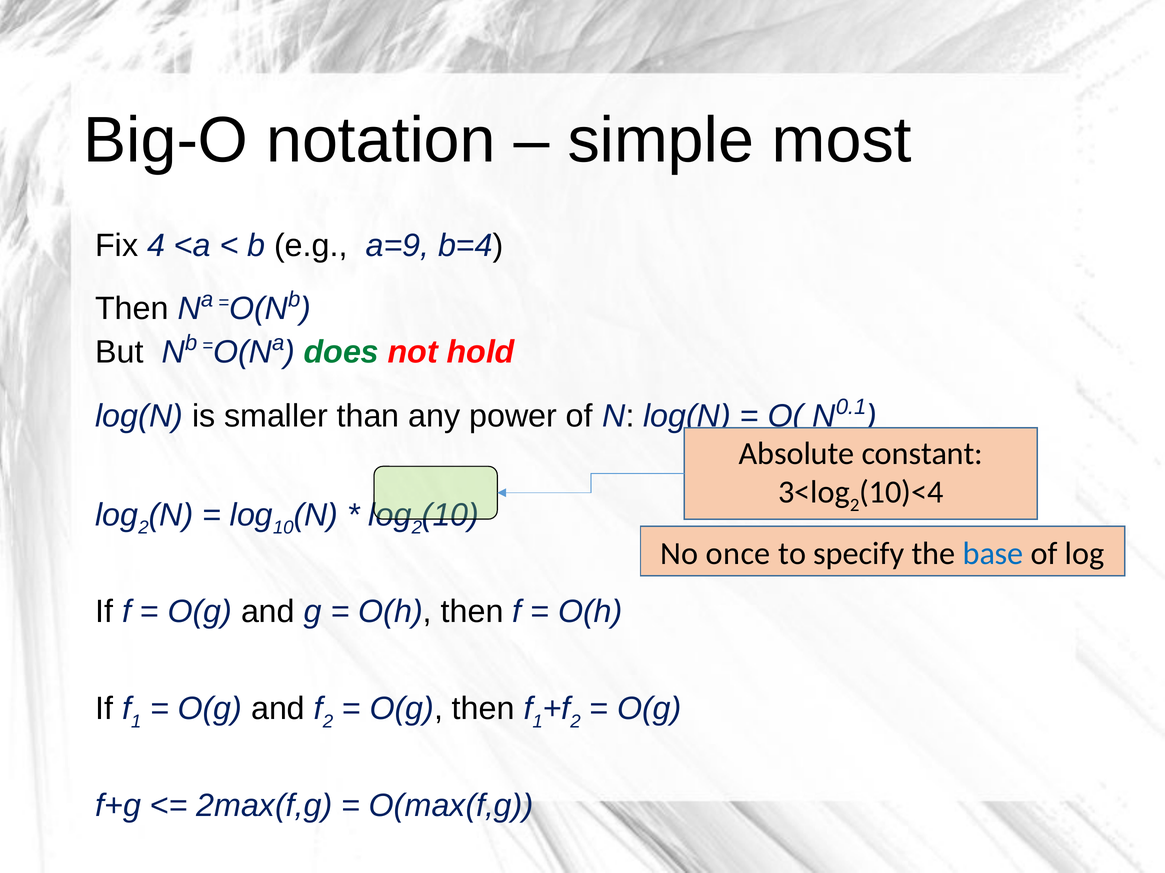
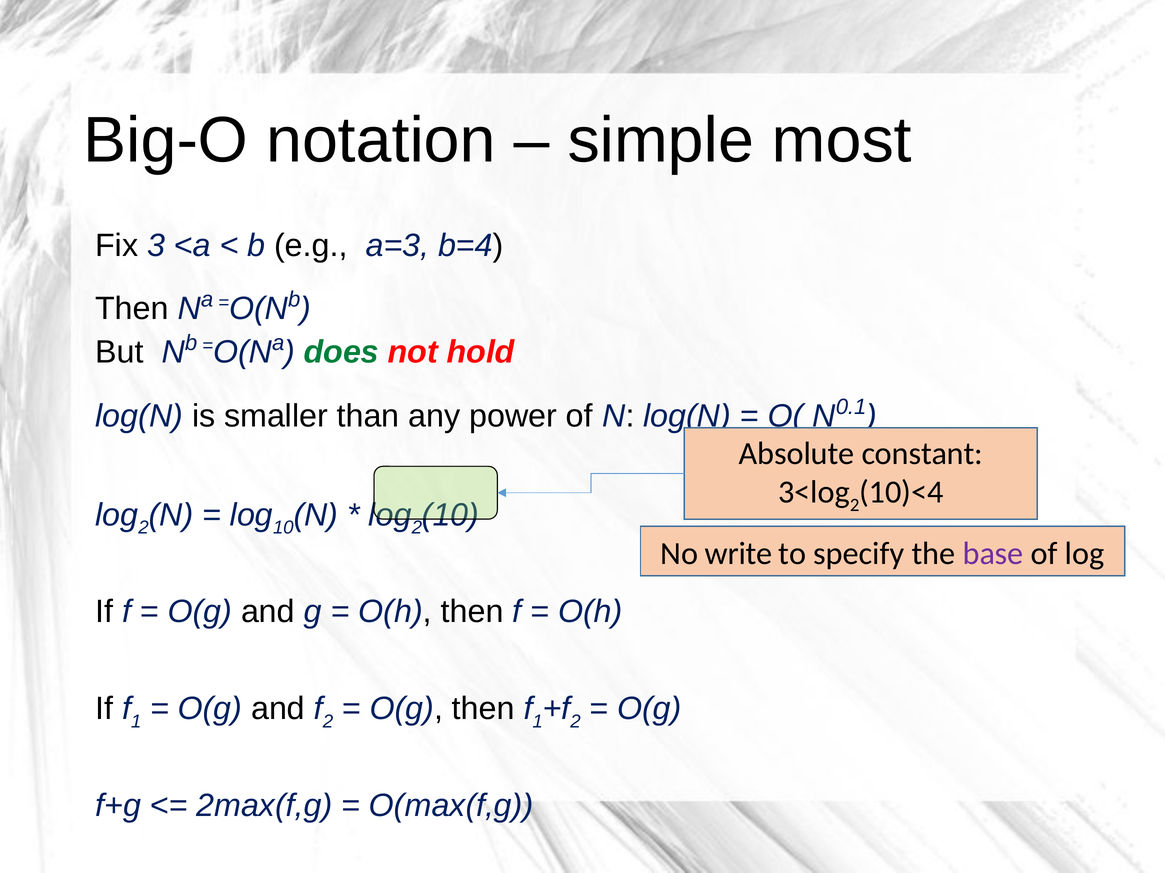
4: 4 -> 3 (156, 246)
a=9: a=9 -> a=3 (397, 246)
once: once -> write (739, 554)
base colour: blue -> purple (993, 554)
